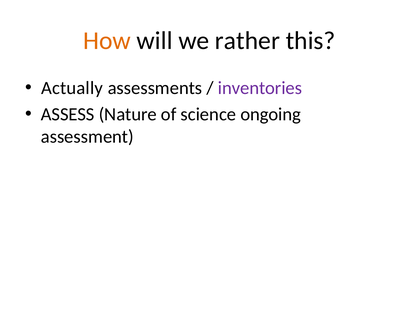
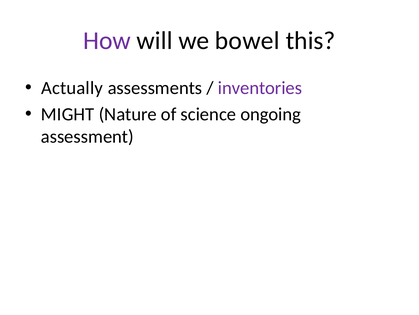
How colour: orange -> purple (107, 41)
rather: rather -> bowel (247, 41)
ASSESS: ASSESS -> MIGHT (68, 114)
